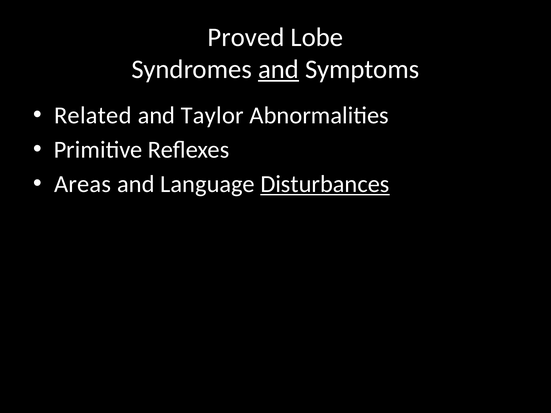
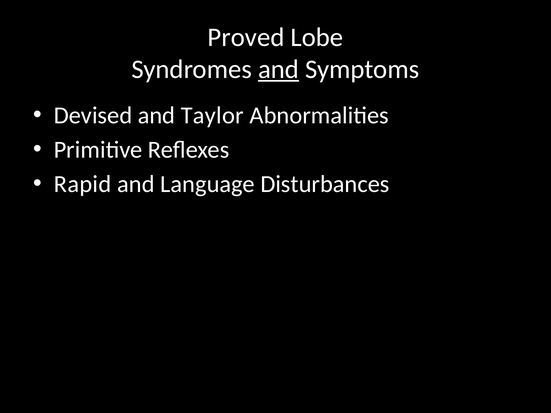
Related: Related -> Devised (93, 116)
Areas: Areas -> Rapid (83, 184)
Disturbances underline: present -> none (325, 184)
